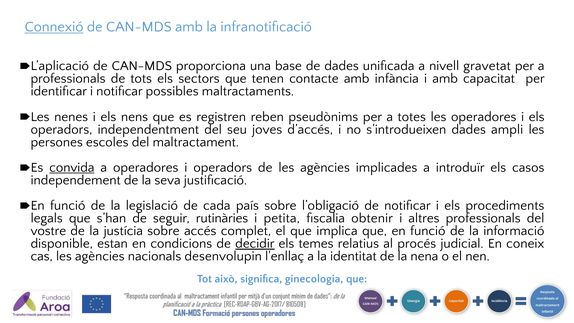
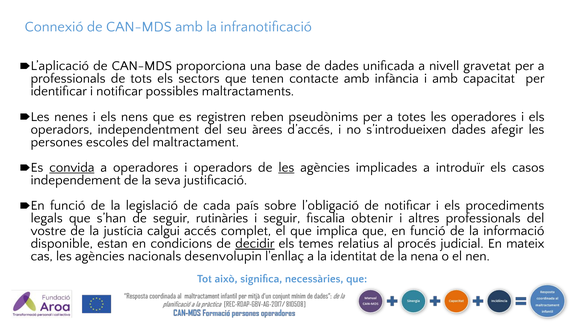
Connexió underline: present -> none (54, 27)
joves: joves -> àrees (267, 129)
ampli: ampli -> afegir (507, 129)
les underline: none -> present (286, 167)
i petita: petita -> seguir (282, 218)
justícia sobre: sobre -> calgui (163, 231)
coneix: coneix -> mateix (525, 243)
ginecologia: ginecologia -> necessàries (314, 279)
